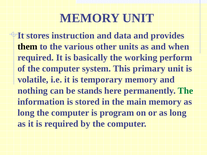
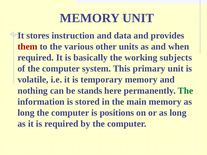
them colour: black -> red (28, 47)
perform: perform -> subjects (176, 58)
program: program -> positions (117, 113)
